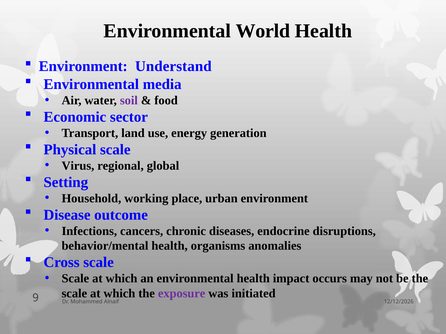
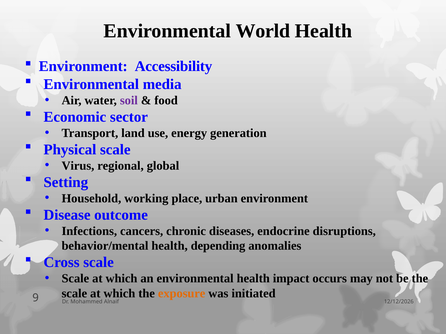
Understand: Understand -> Accessibility (174, 66)
organisms: organisms -> depending (218, 246)
exposure colour: purple -> orange (182, 294)
